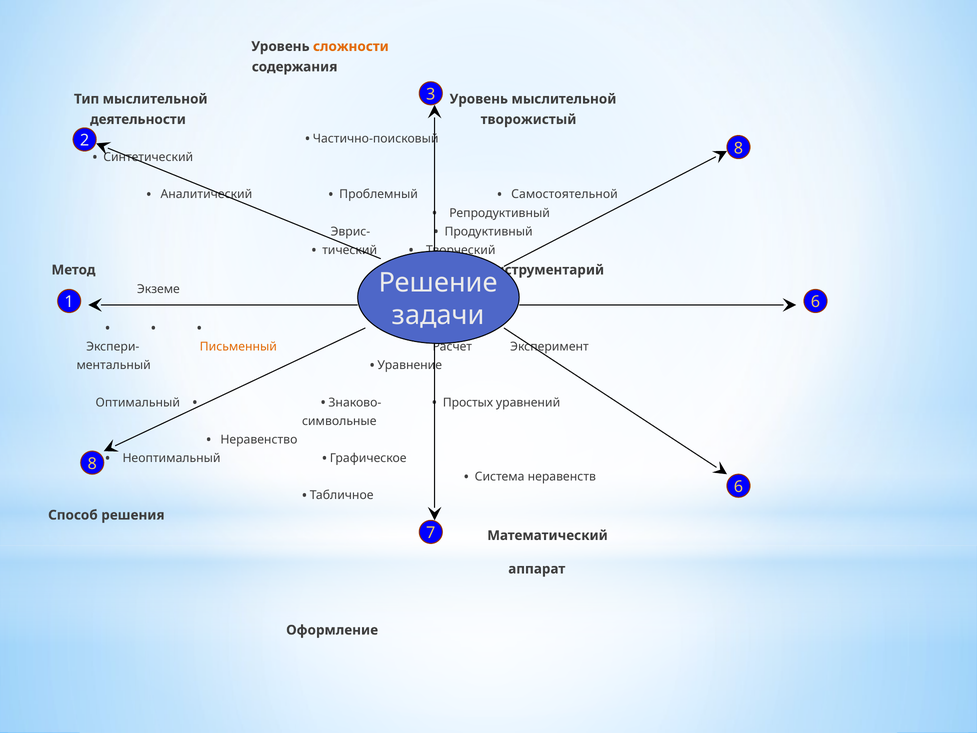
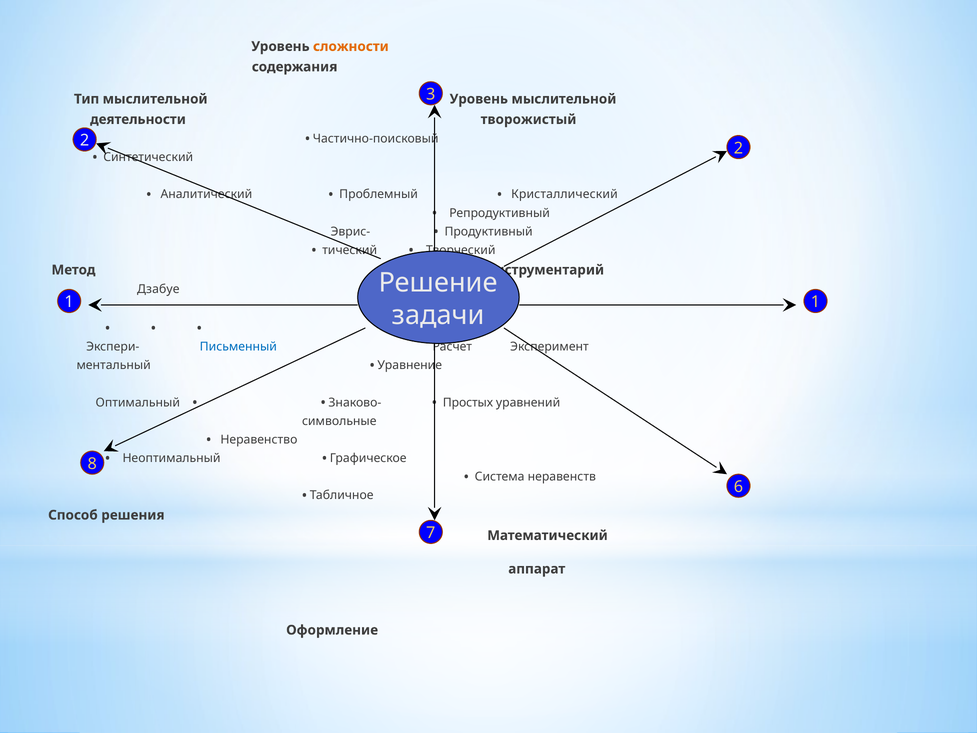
2 8: 8 -> 2 (738, 148)
Самостоятельной: Самостоятельной -> Кристаллический (564, 194)
Экземе: Экземе -> Дзабуе (158, 289)
1 6: 6 -> 1 (815, 302)
Письменный colour: orange -> blue (238, 347)
